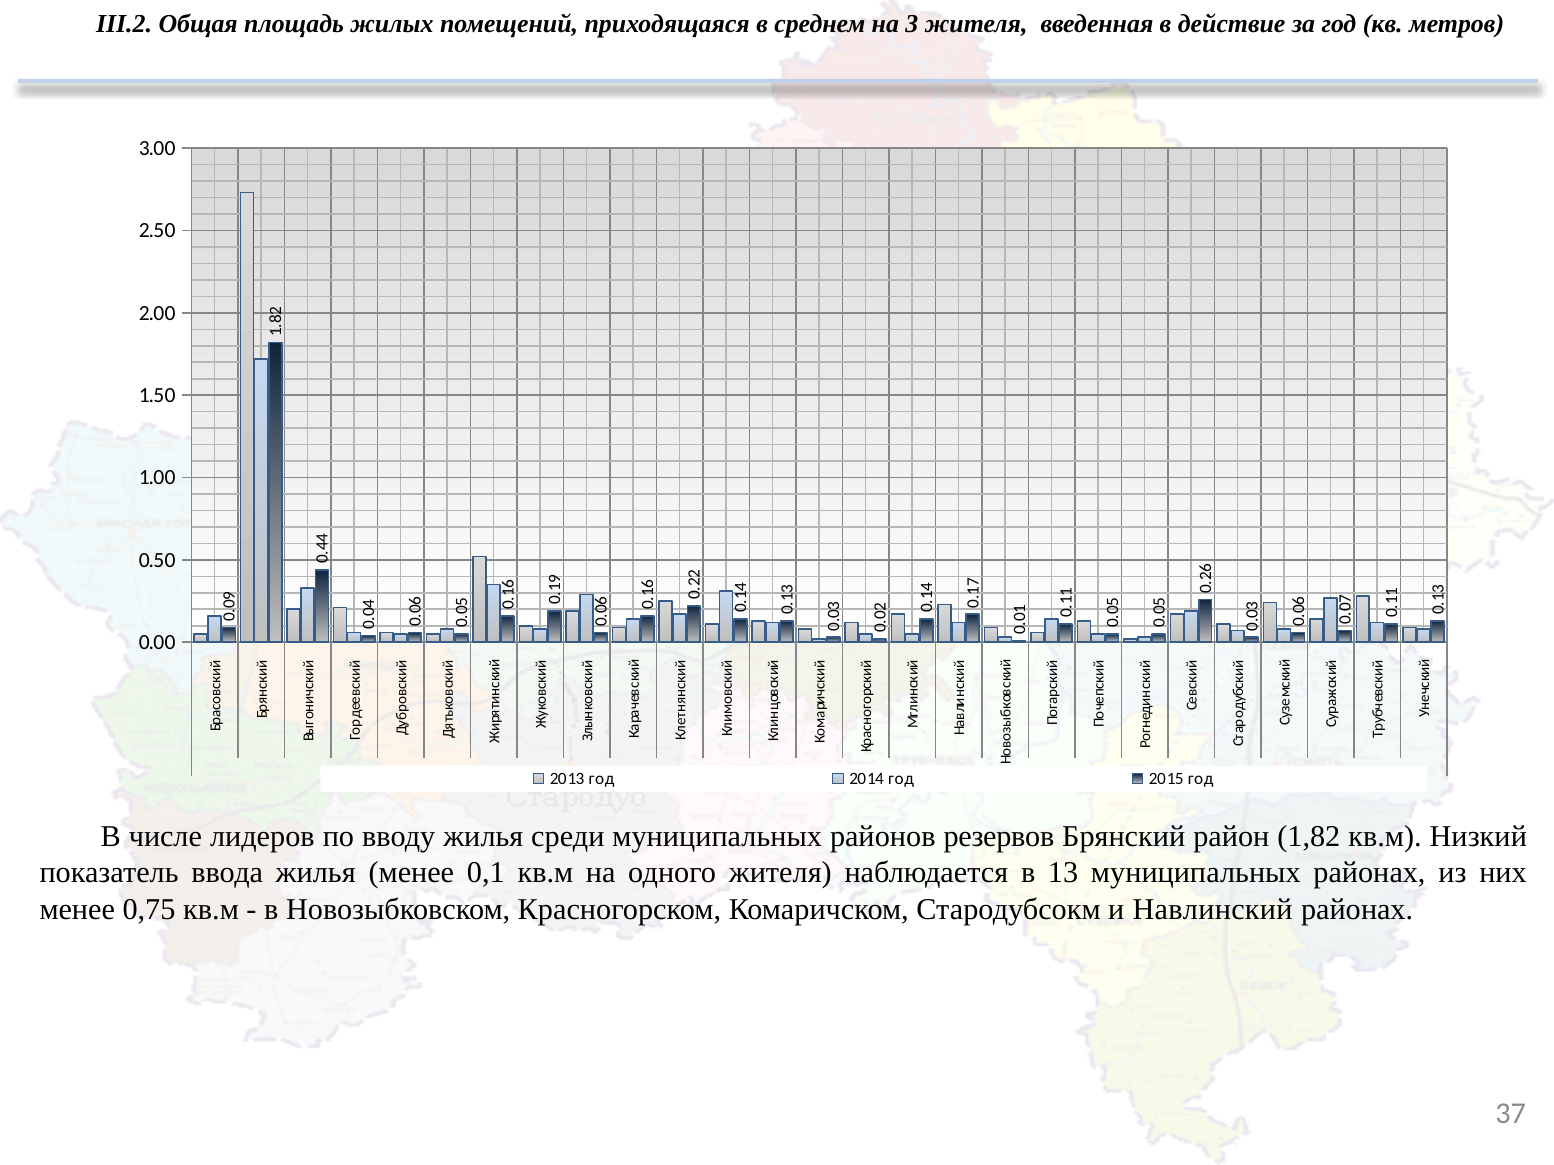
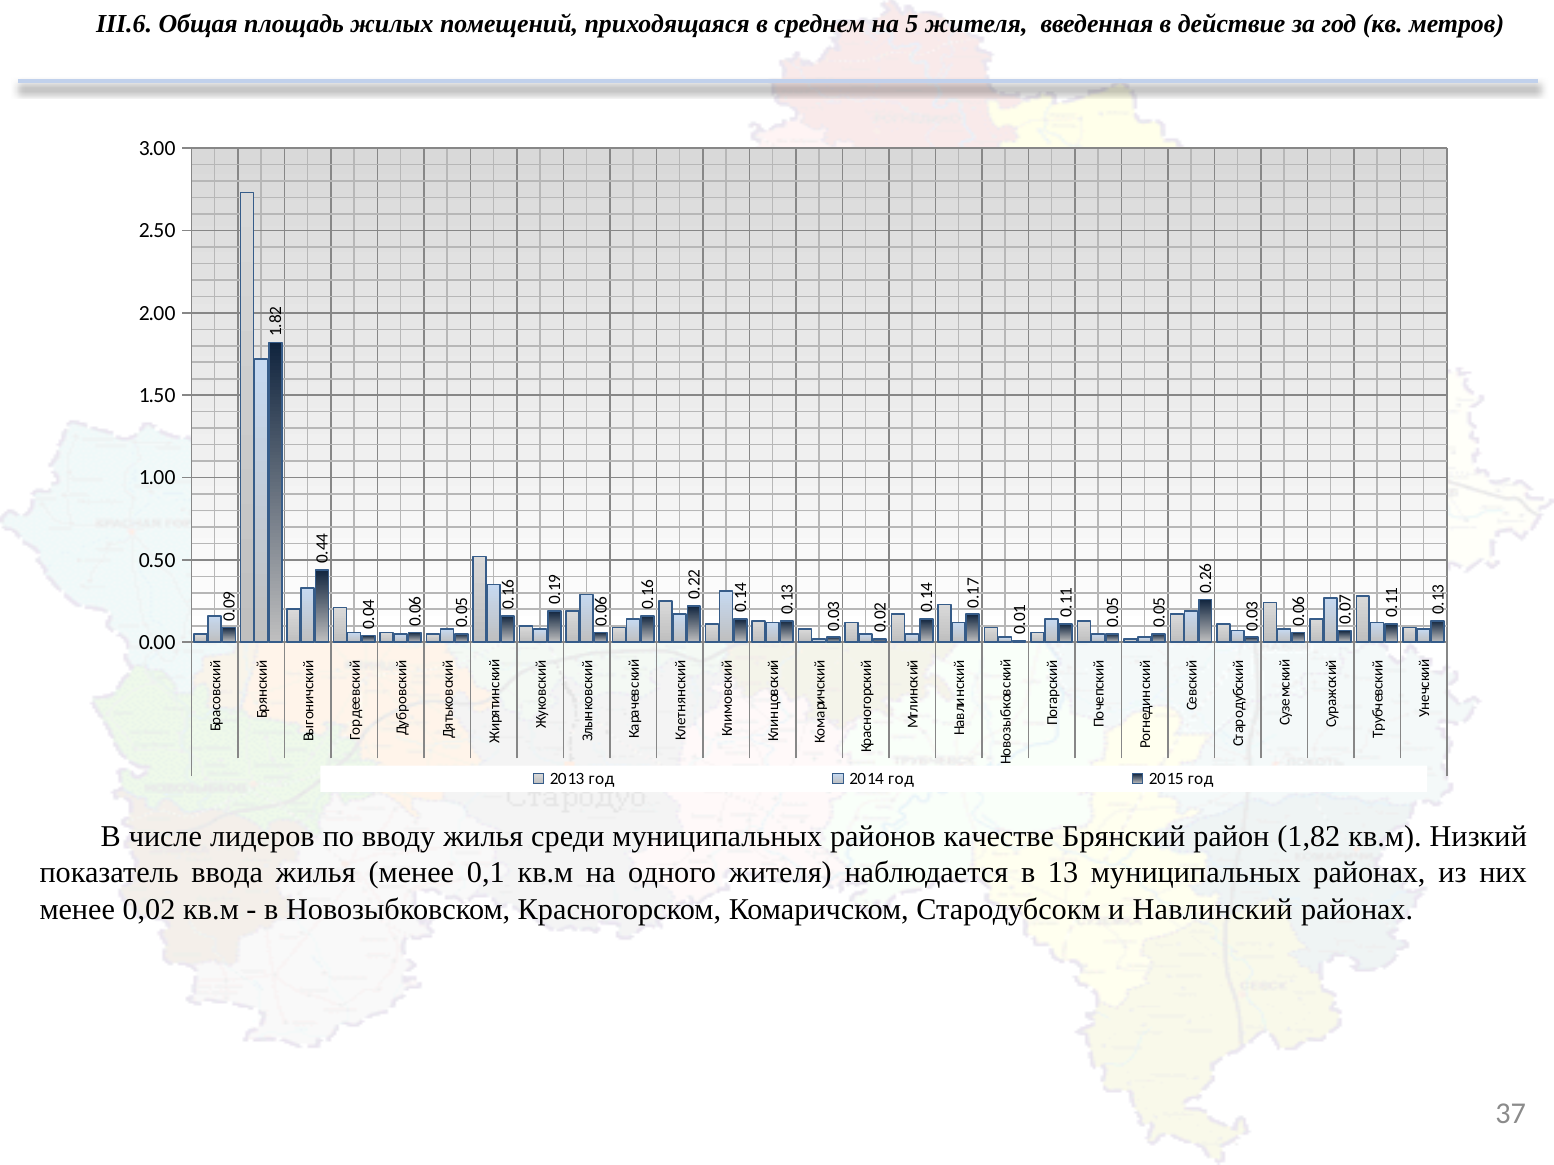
III.2: III.2 -> III.6 (124, 24)
на 3: 3 -> 5 (912, 24)
резервов: резервов -> качестве (999, 837)
0,75: 0,75 -> 0,02 (149, 910)
